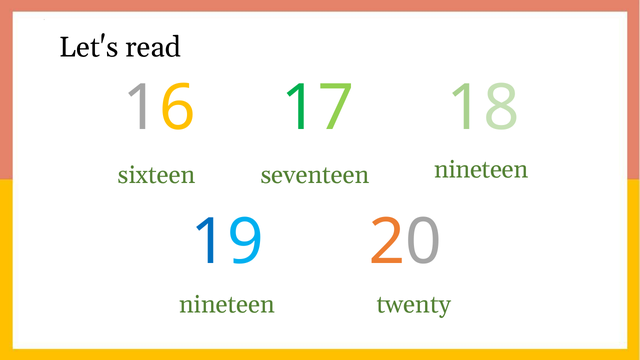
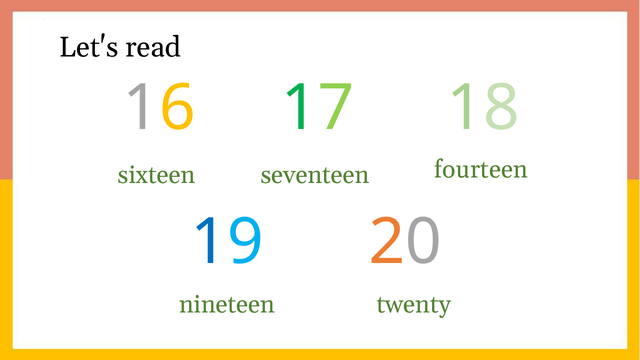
nineteen: nineteen -> fourteen (481, 169)
